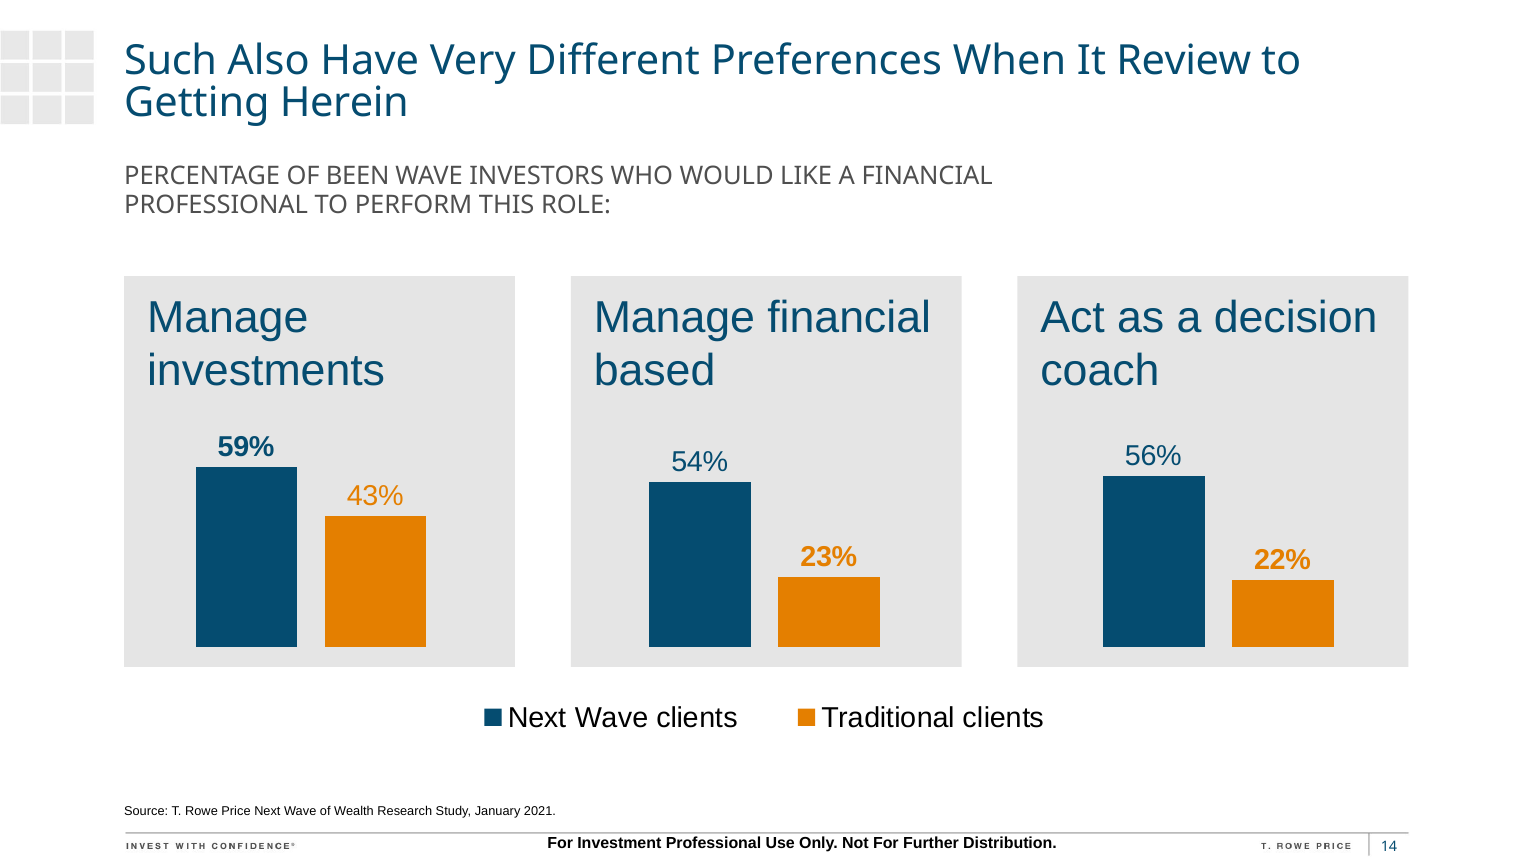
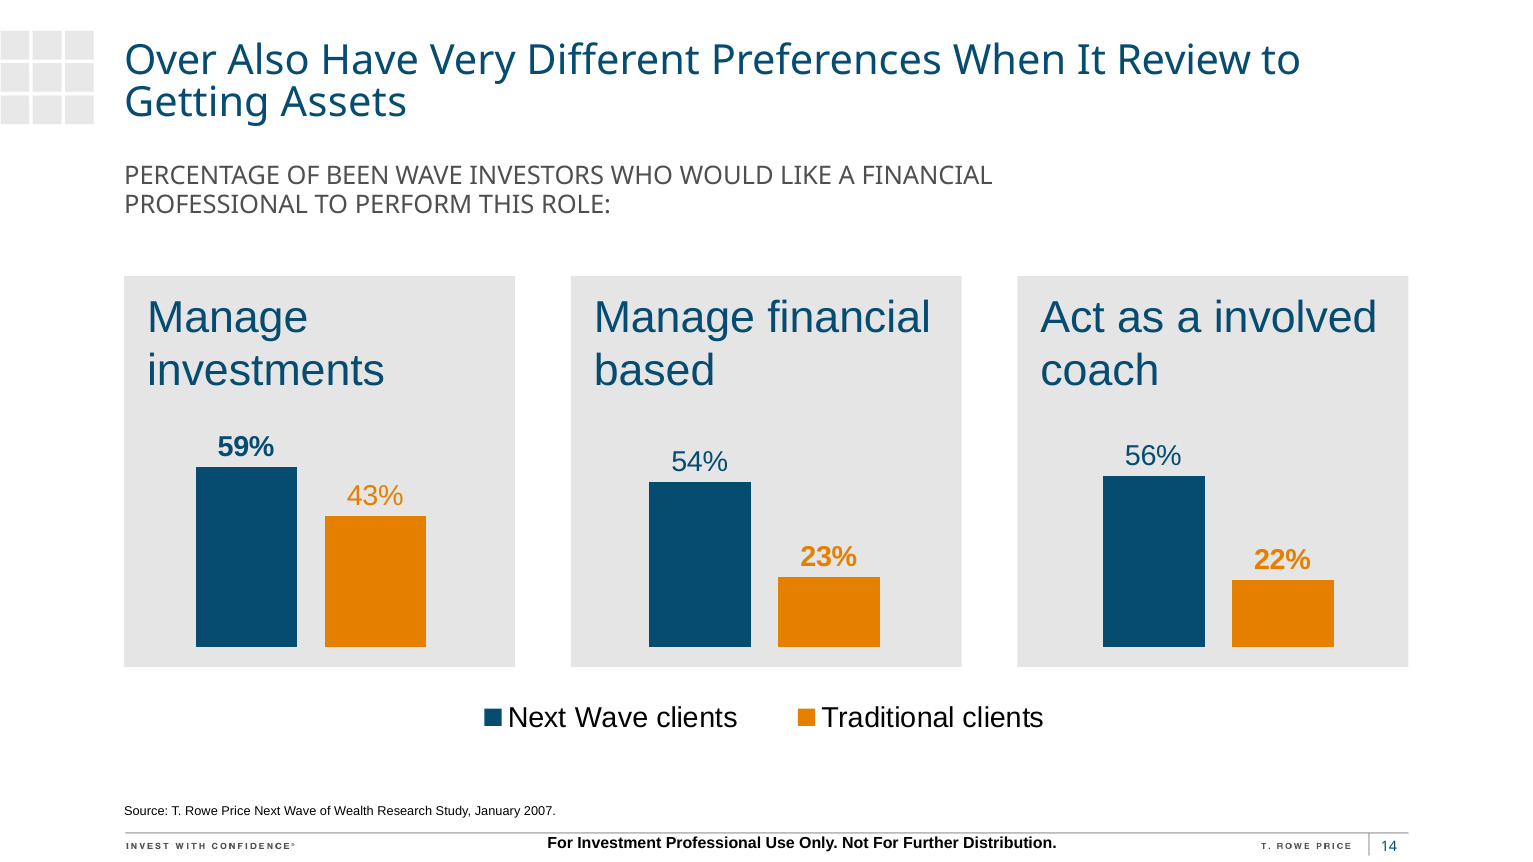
Such: Such -> Over (171, 61)
Herein: Herein -> Assets (344, 103)
decision: decision -> involved (1296, 318)
2021: 2021 -> 2007 (540, 812)
